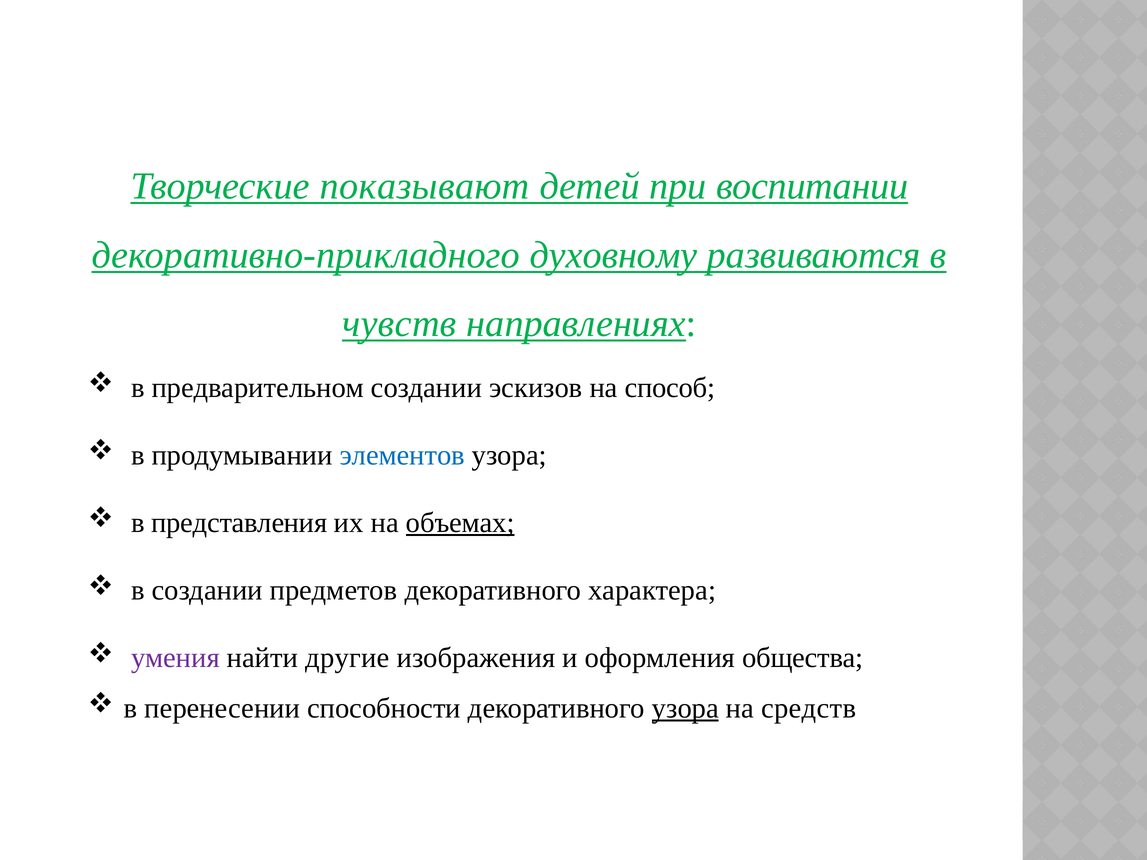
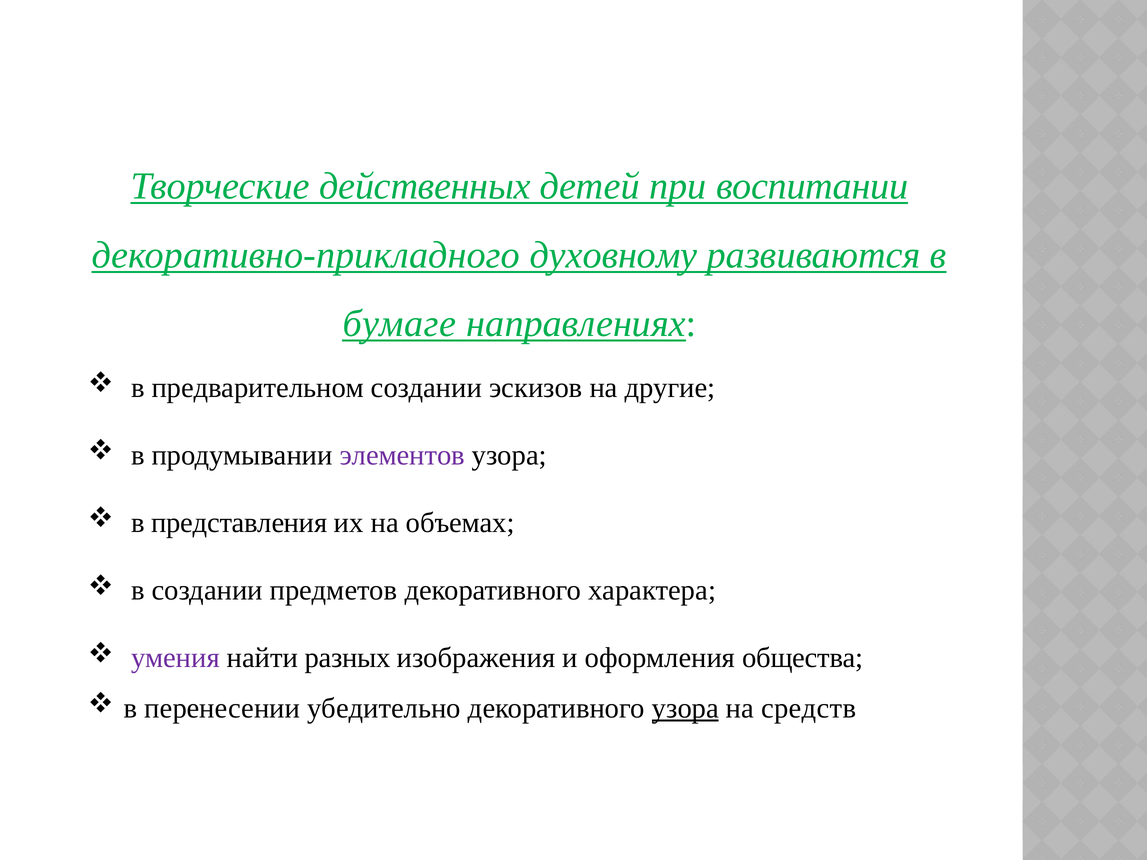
показывают: показывают -> действенных (425, 186)
чувств: чувств -> бумаге (399, 324)
способ: способ -> другие (670, 388)
элементов colour: blue -> purple (402, 455)
объемах underline: present -> none (460, 523)
другие: другие -> разных (348, 658)
способности: способности -> убедительно (384, 708)
